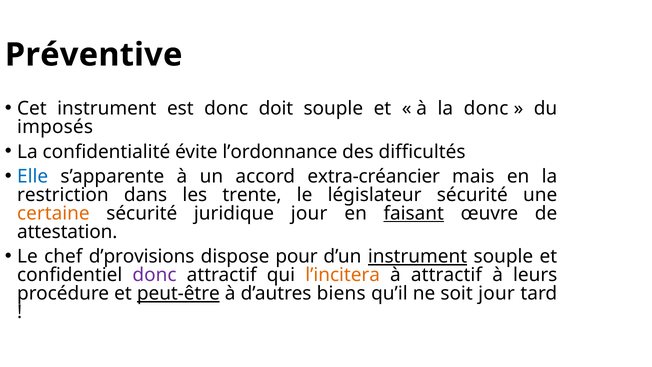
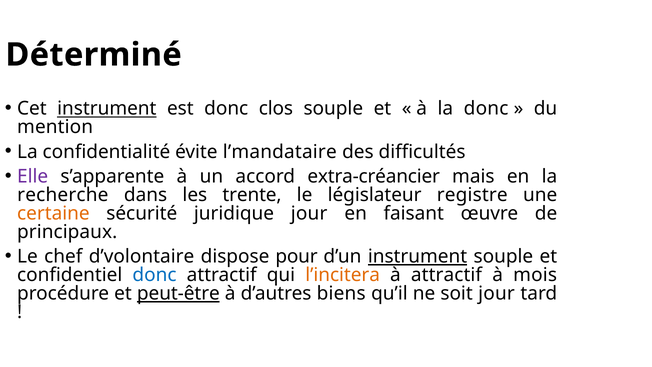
Préventive: Préventive -> Déterminé (94, 55)
instrument underline: none -> present (107, 109)
doit: doit -> clos (276, 109)
imposés: imposés -> mention (55, 127)
l’ordonnance: l’ordonnance -> l’mandataire (280, 152)
Elle colour: blue -> purple (33, 176)
restriction: restriction -> recherche (63, 195)
législateur sécurité: sécurité -> registre (472, 195)
faisant underline: present -> none (414, 213)
attestation: attestation -> principaux (67, 232)
d’provisions: d’provisions -> d’volontaire (142, 256)
donc colour: purple -> blue (155, 275)
leurs: leurs -> mois (535, 275)
